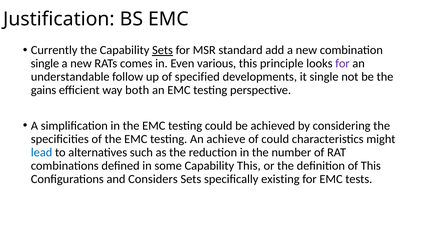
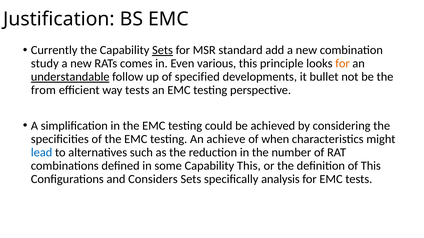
single: single -> study (45, 64)
for colour: purple -> orange (342, 64)
understandable underline: none -> present (70, 77)
it single: single -> bullet (324, 77)
gains: gains -> from (43, 90)
way both: both -> tests (137, 90)
of could: could -> when (275, 139)
existing: existing -> analysis (280, 179)
